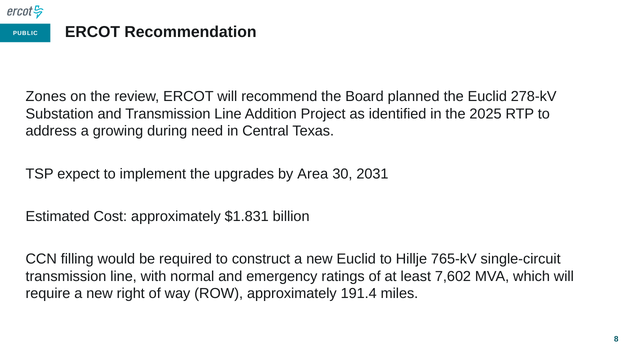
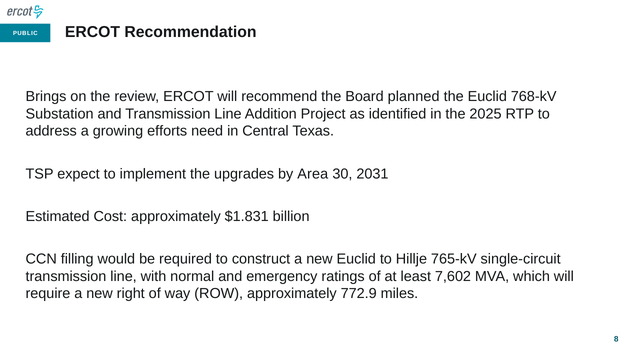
Zones: Zones -> Brings (46, 96)
278-kV: 278-kV -> 768-kV (534, 96)
during: during -> efforts (167, 131)
191.4: 191.4 -> 772.9 (359, 293)
